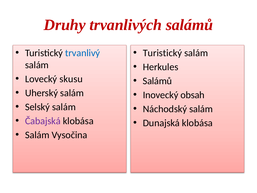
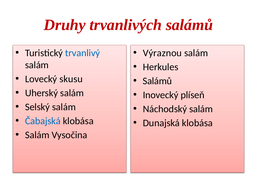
Turistický: Turistický -> Výraznou (162, 53)
obsah: obsah -> plíseň (193, 95)
Čabajská colour: purple -> blue (43, 121)
